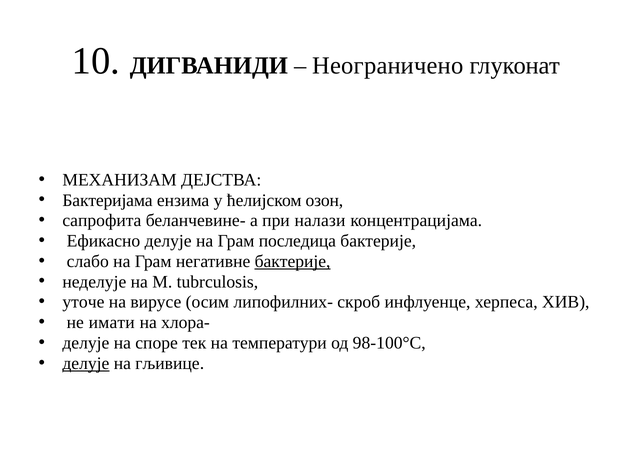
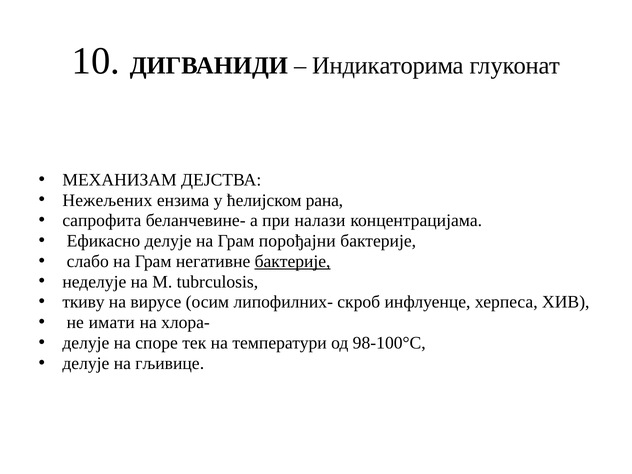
Неограничено: Неограничено -> Индикаторима (388, 66)
Бактеријама: Бактеријама -> Нежељених (107, 200)
озон: озон -> рана (324, 200)
последица: последица -> порођајни (297, 241)
уточе: уточе -> ткиву (83, 302)
делује underline: present -> none (86, 363)
